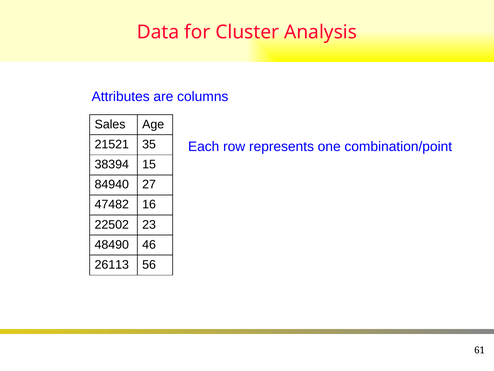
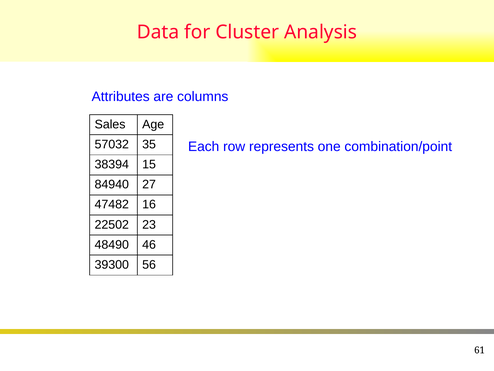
21521: 21521 -> 57032 (112, 144)
26113: 26113 -> 39300 (112, 264)
